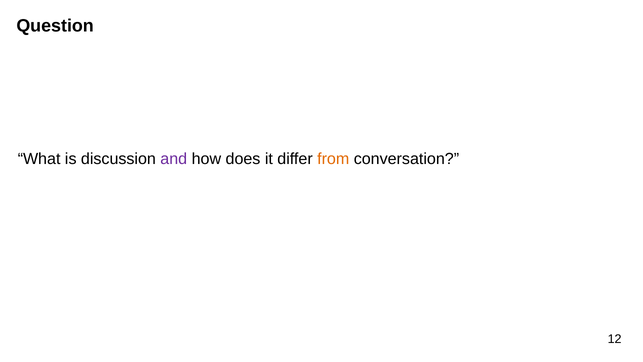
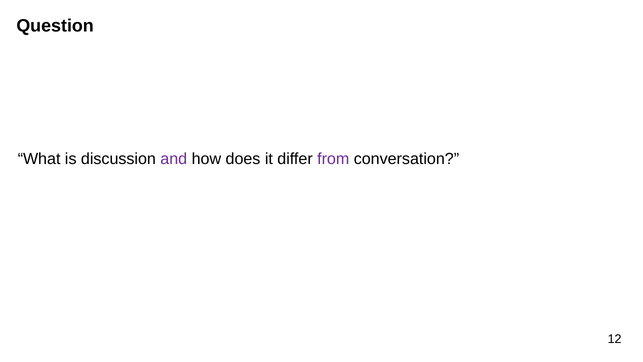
from colour: orange -> purple (333, 159)
